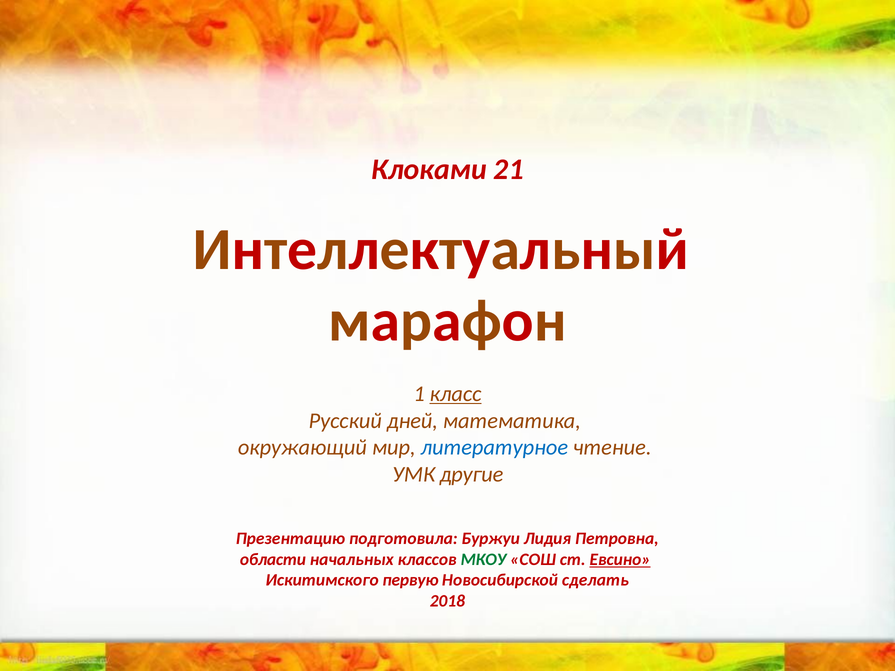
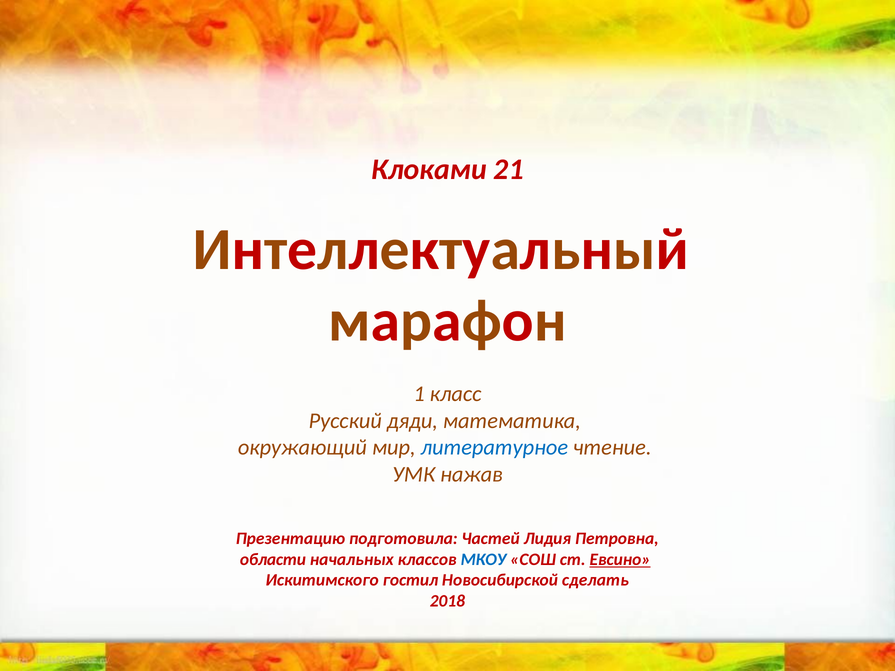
класс underline: present -> none (456, 394)
дней: дней -> дяди (412, 421)
другие: другие -> нажав (472, 475)
Буржуи: Буржуи -> Частей (491, 539)
МКОУ colour: green -> blue (483, 560)
первую: первую -> гостил (410, 580)
